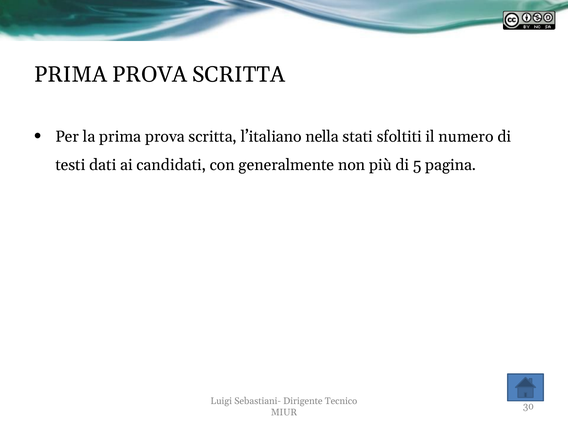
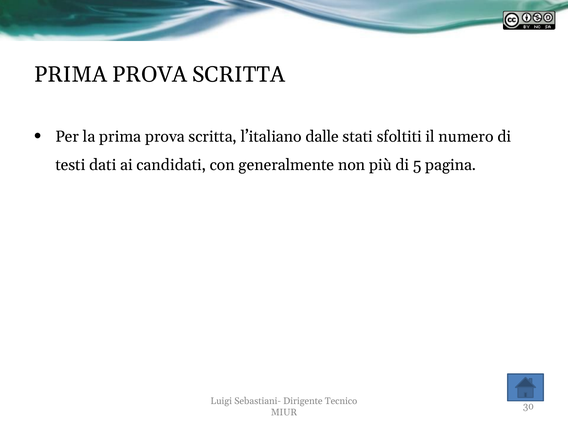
nella: nella -> dalle (322, 137)
